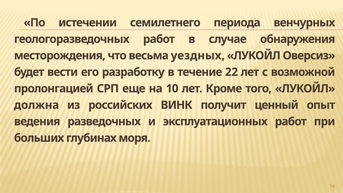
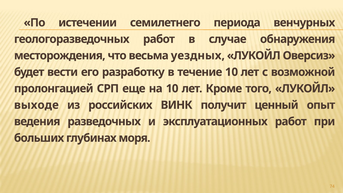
течение 22: 22 -> 10 (232, 72)
должна: должна -> выходе (36, 105)
